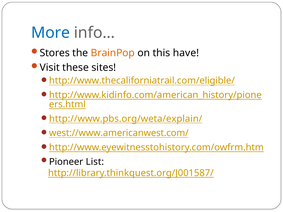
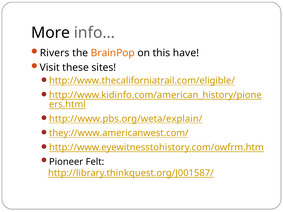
More colour: blue -> black (51, 33)
Stores: Stores -> Rivers (55, 53)
west://www.americanwest.com/: west://www.americanwest.com/ -> they://www.americanwest.com/ (119, 133)
List: List -> Felt (95, 162)
